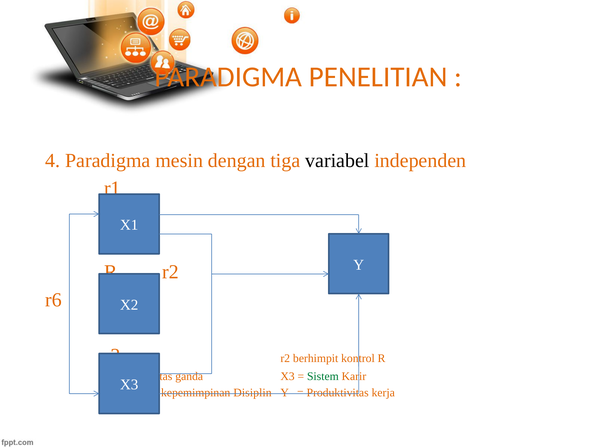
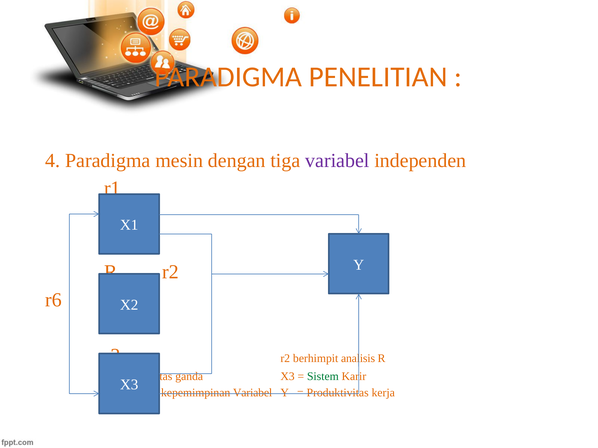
variabel colour: black -> purple (337, 161)
kontrol: kontrol -> analisis (358, 359)
kepemimpinan Disiplin: Disiplin -> Variabel (253, 393)
